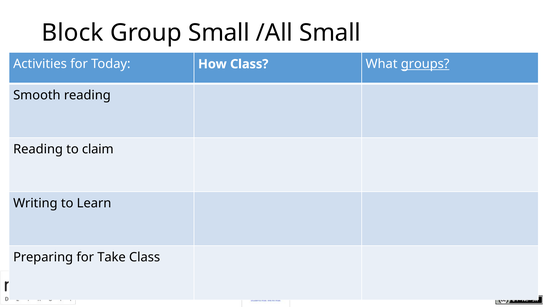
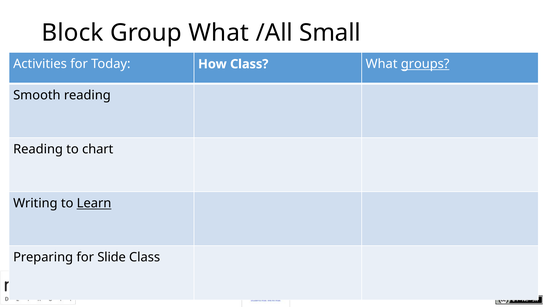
Group Small: Small -> What (219, 33)
claim: claim -> chart (98, 149)
Learn underline: none -> present (94, 203)
Take: Take -> Slide (112, 258)
